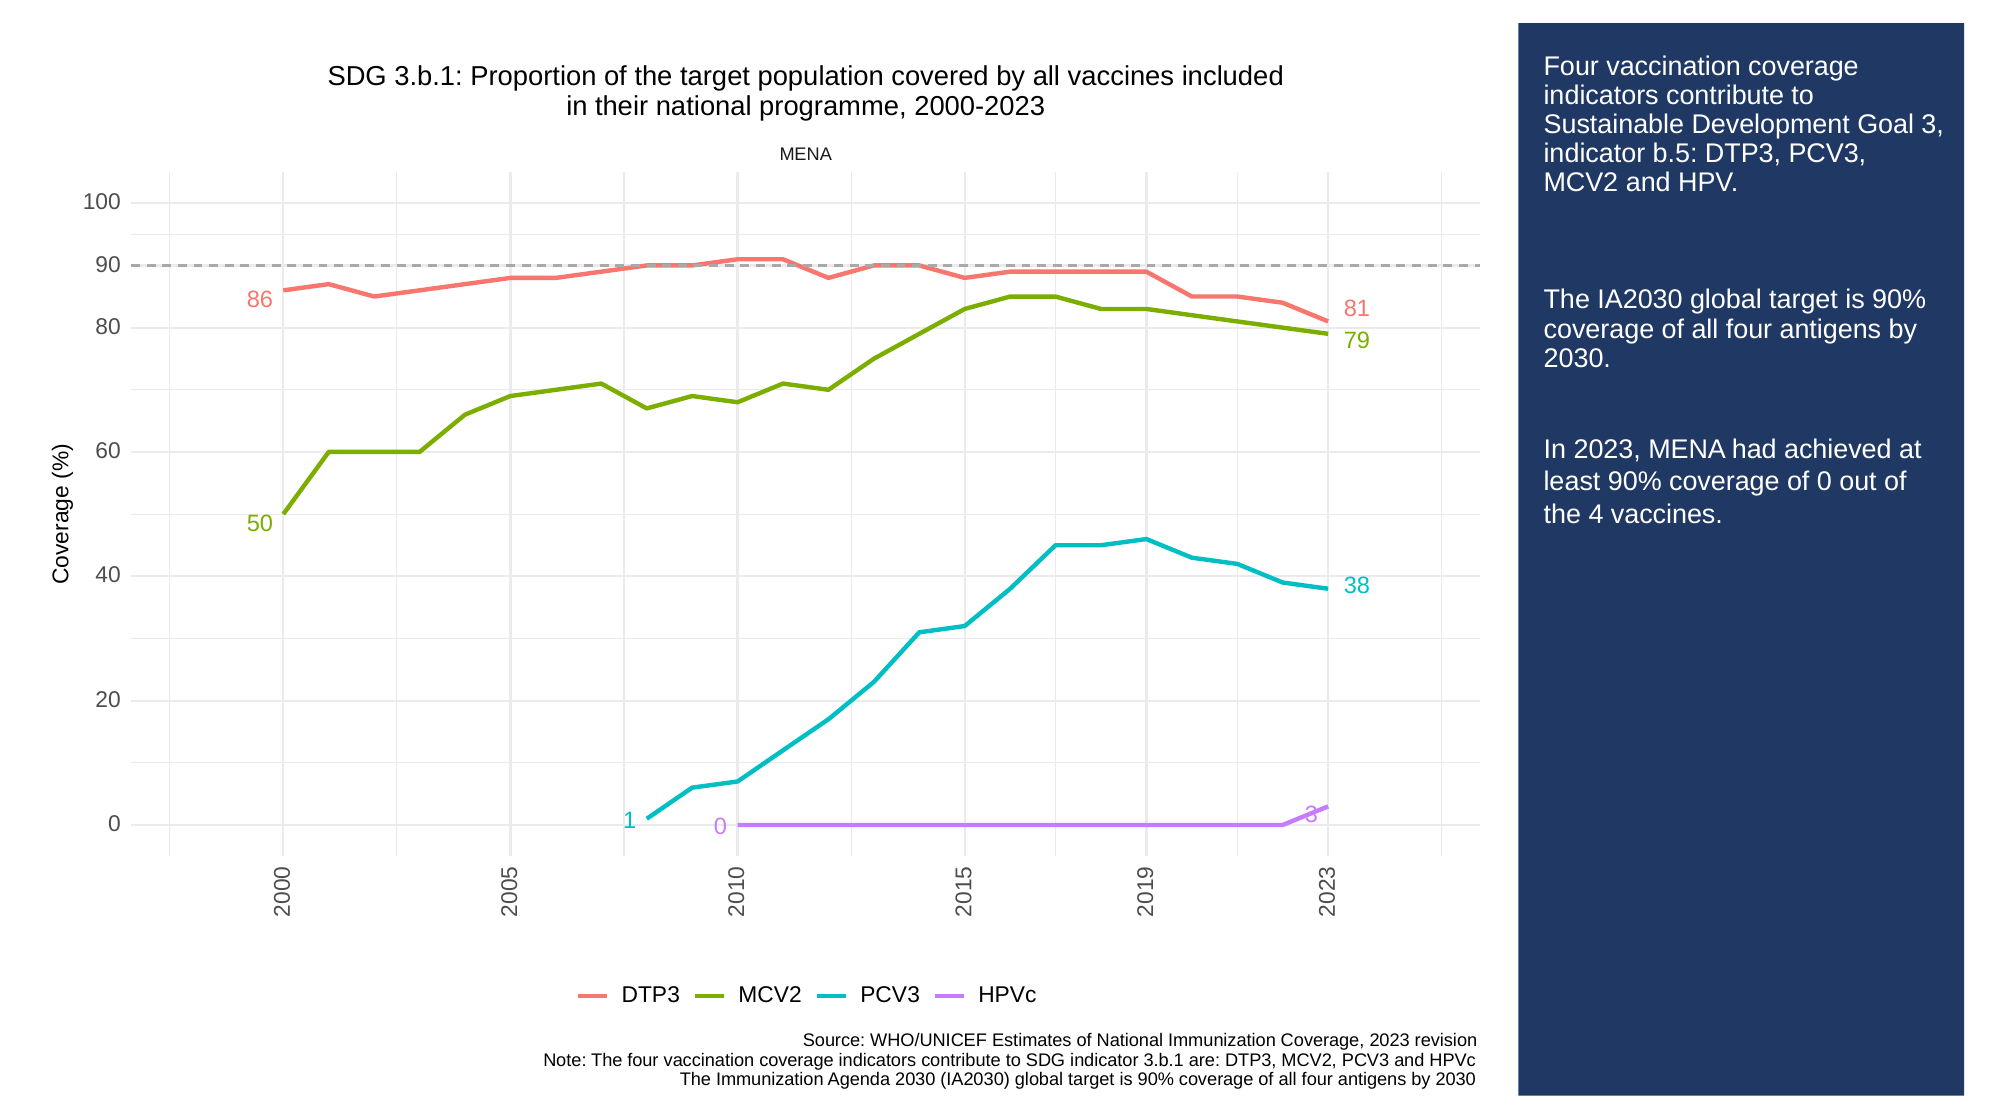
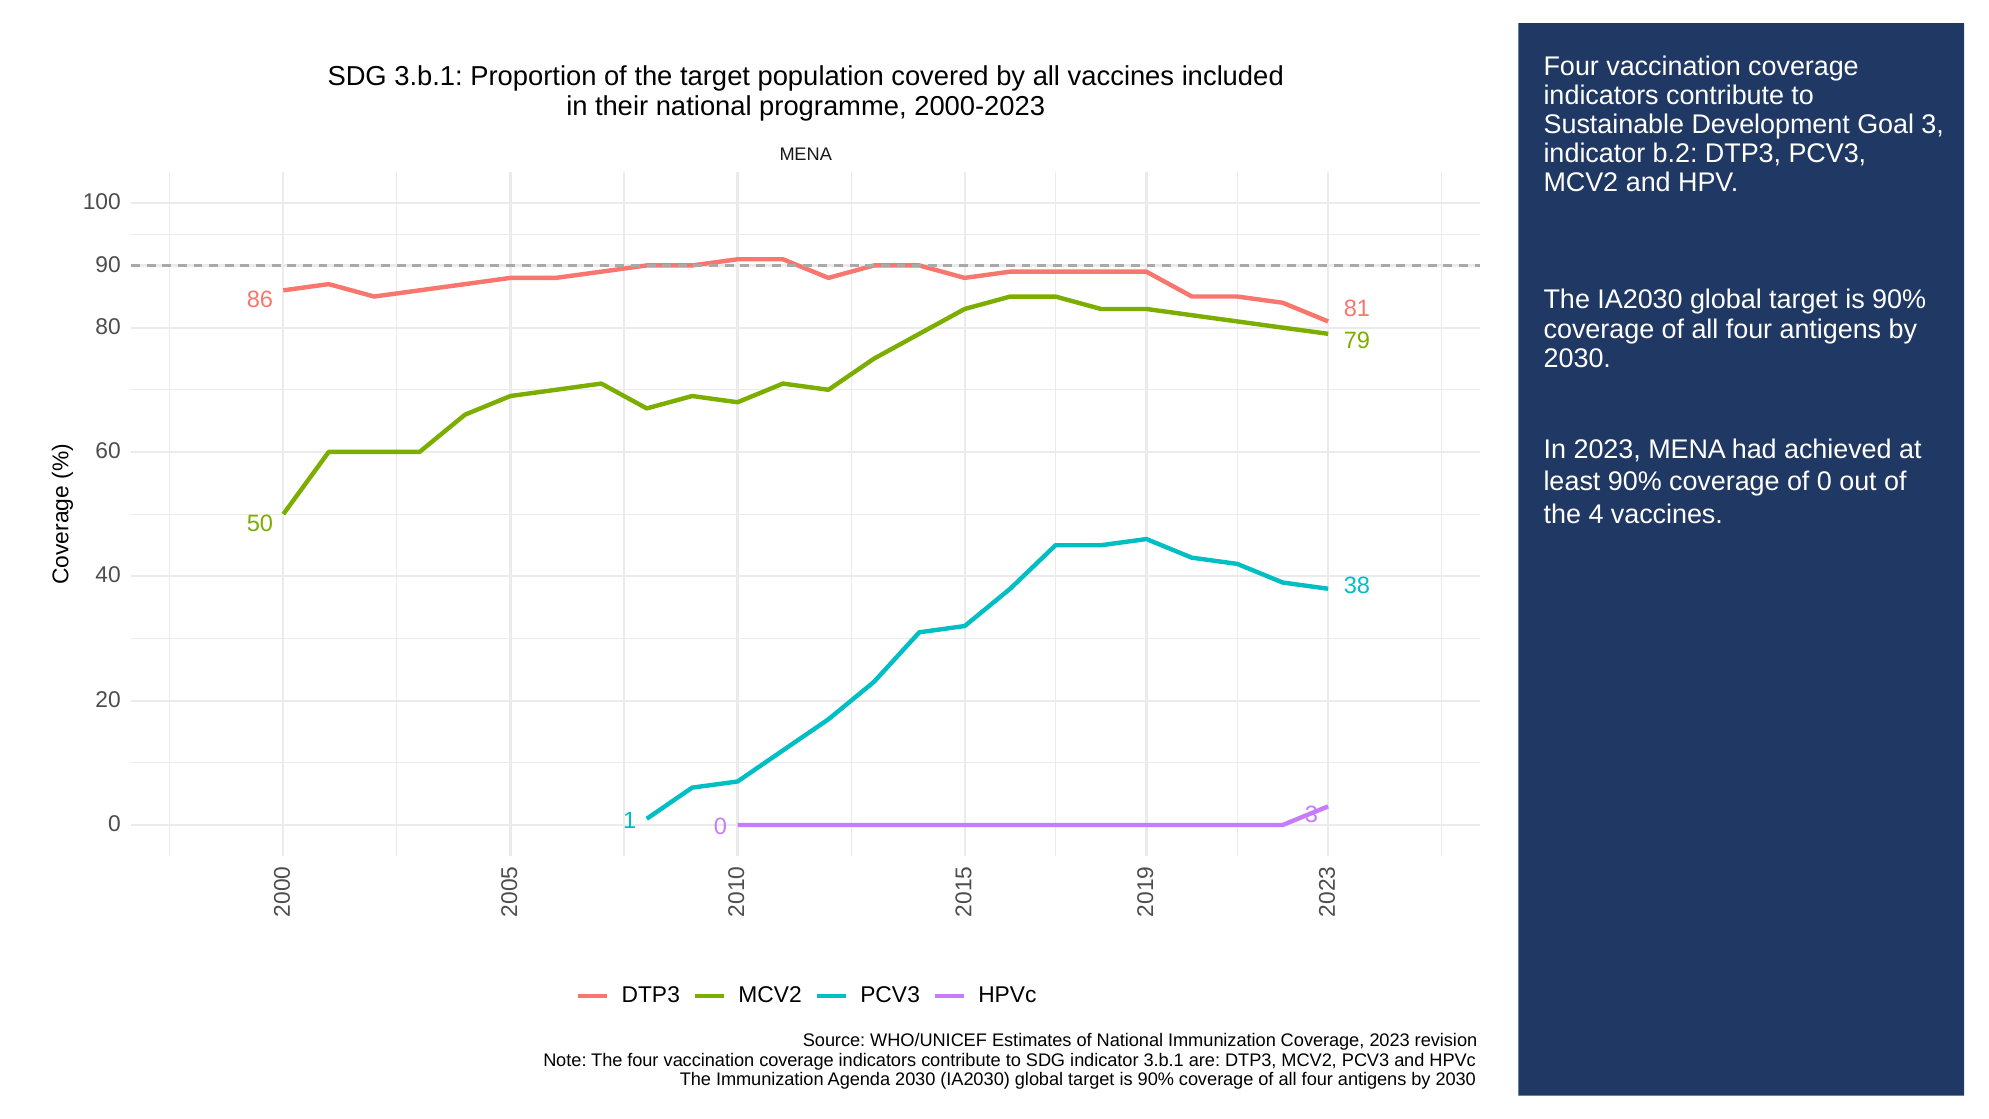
b.5: b.5 -> b.2 (1675, 154)
